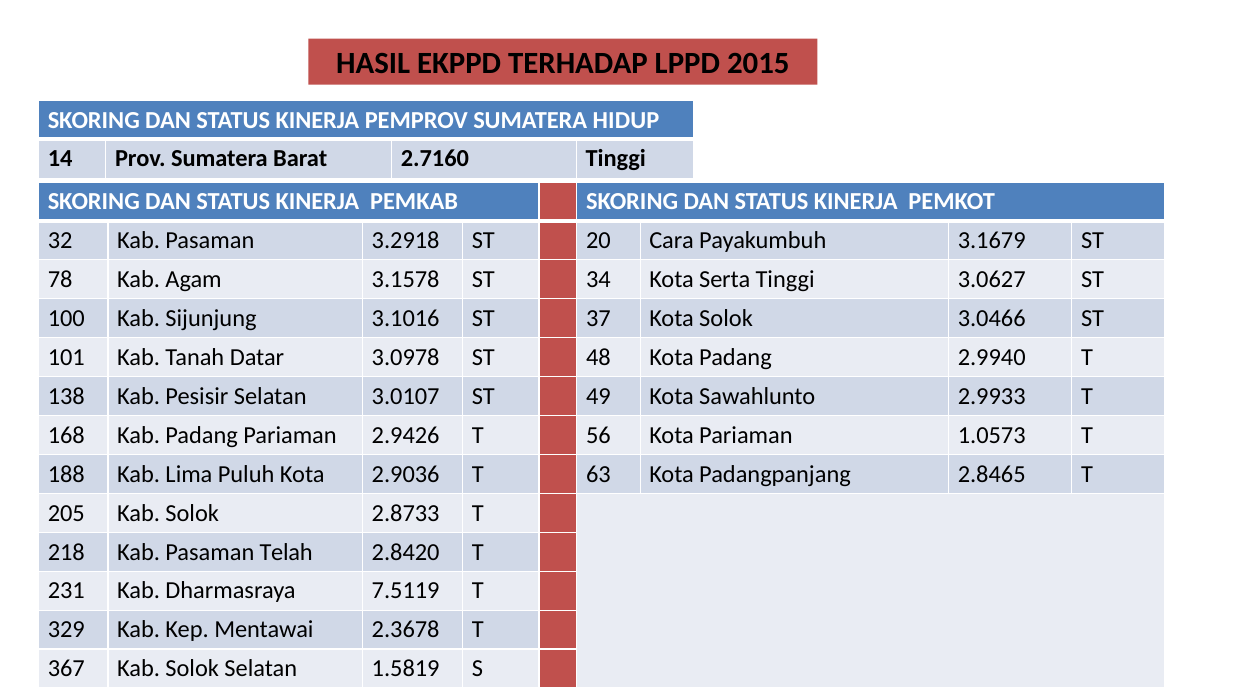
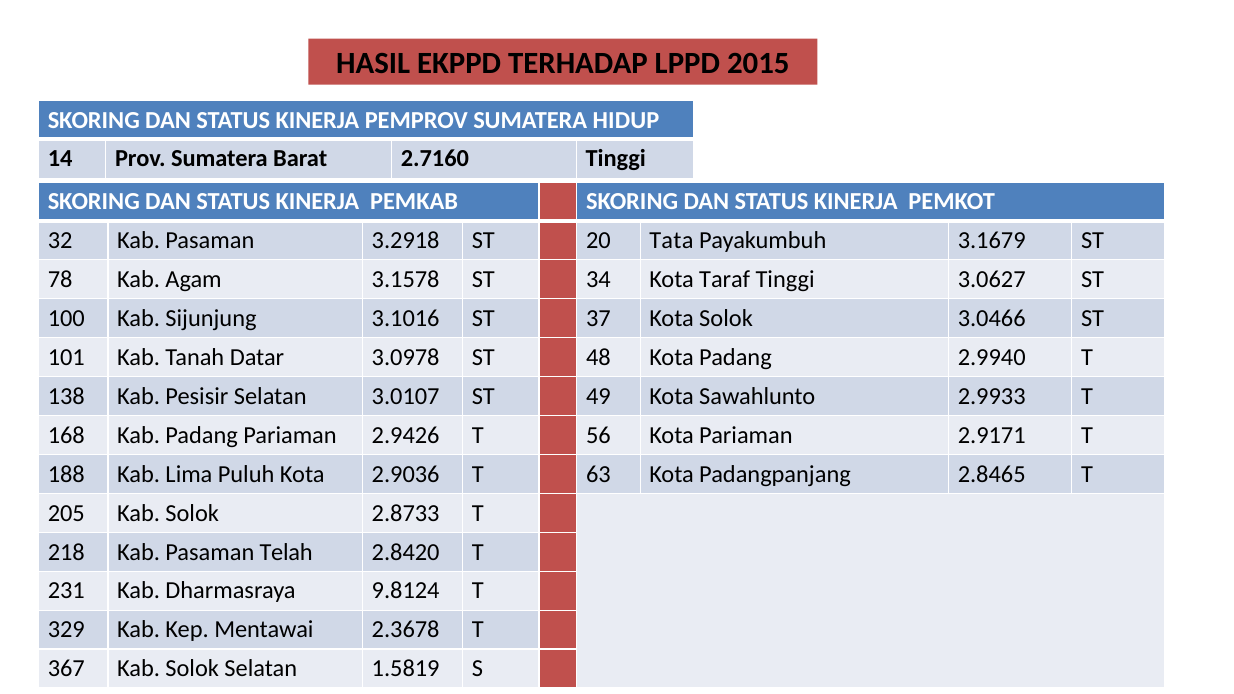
Cara: Cara -> Tata (671, 241)
Serta: Serta -> Taraf (725, 280)
1.0573: 1.0573 -> 2.9171 (992, 435)
7.5119: 7.5119 -> 9.8124 (406, 591)
